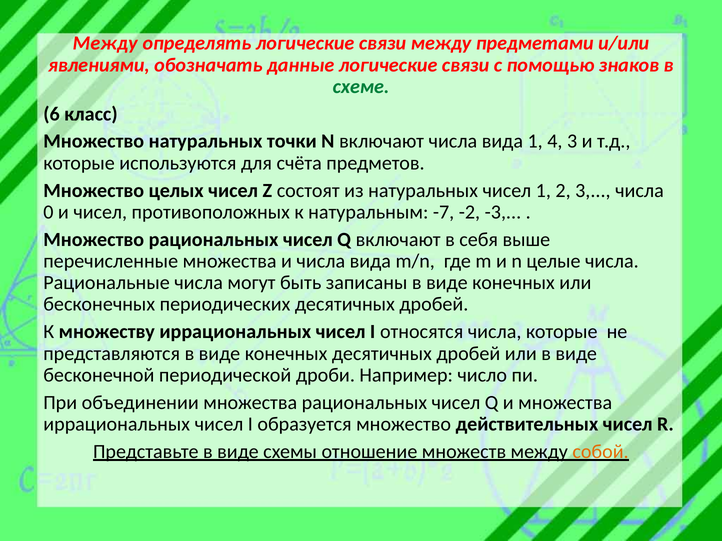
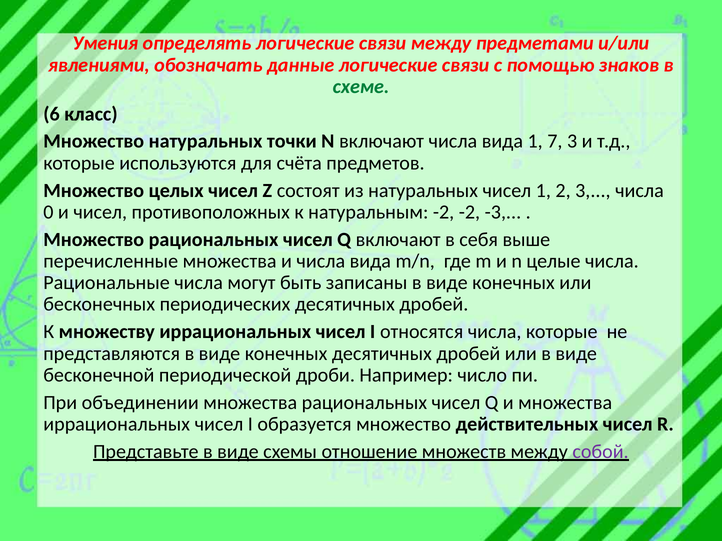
Между: Между -> Умения (105, 43)
4: 4 -> 7 (555, 142)
натуральным -7: -7 -> -2 (444, 212)
собой colour: orange -> purple (601, 452)
